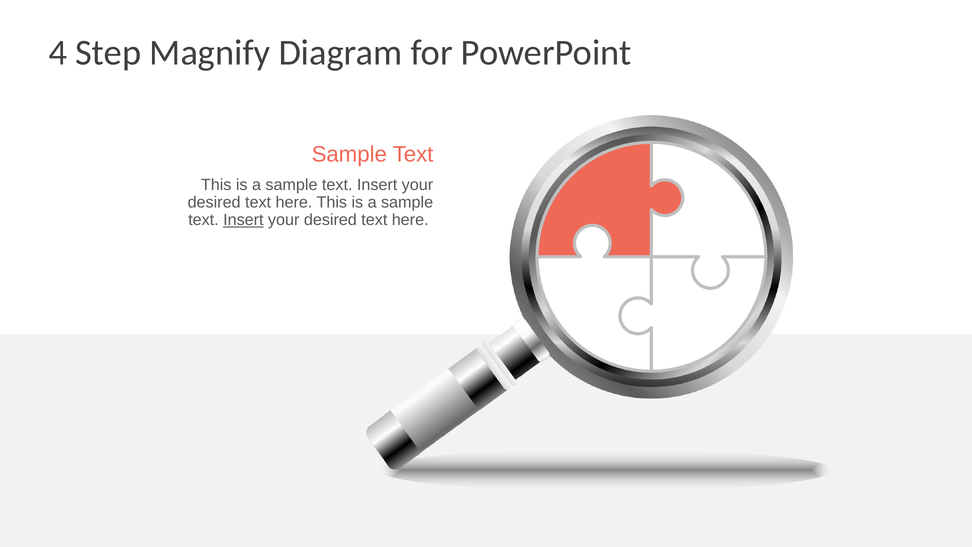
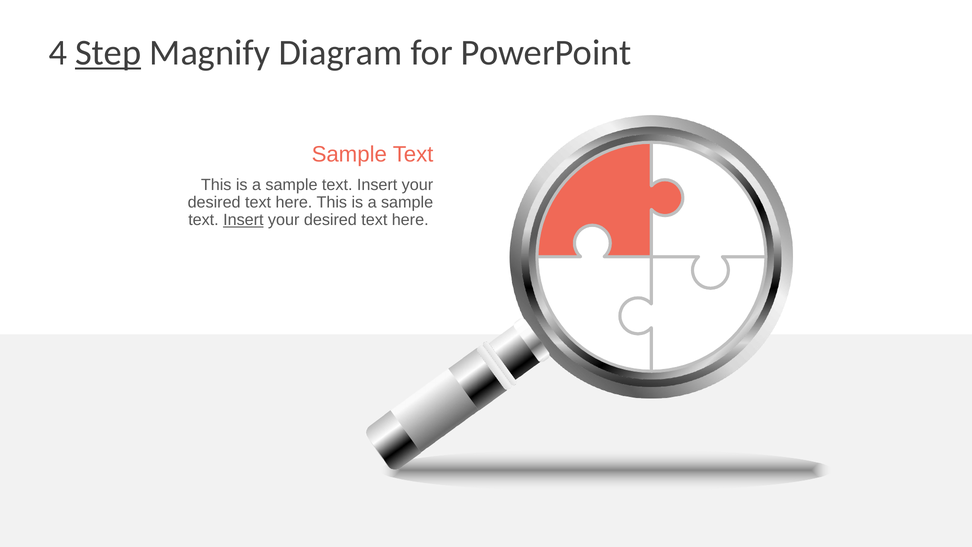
Step underline: none -> present (108, 53)
